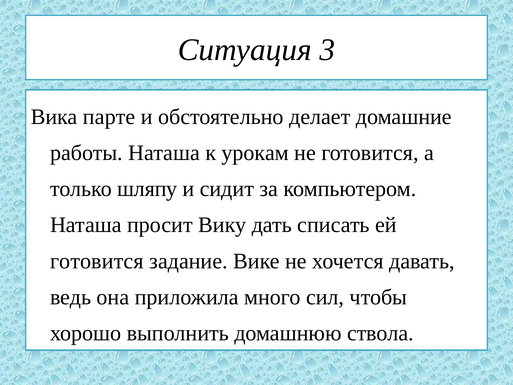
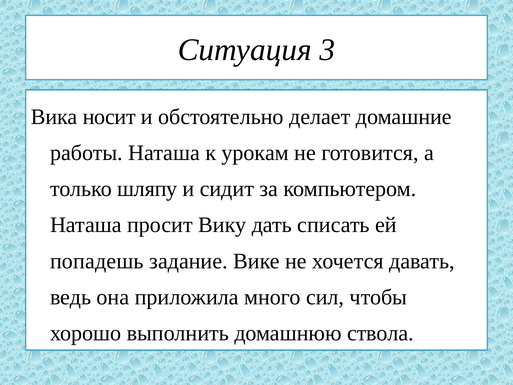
парте: парте -> носит (109, 117)
готовится: готовится -> попадешь (97, 261)
